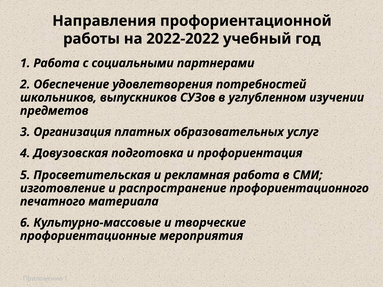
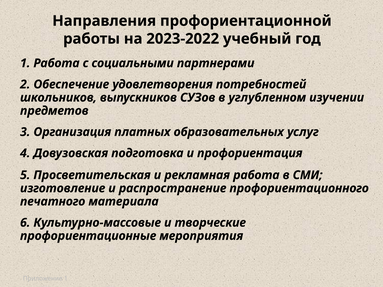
2022-2022: 2022-2022 -> 2023-2022 (183, 39)
